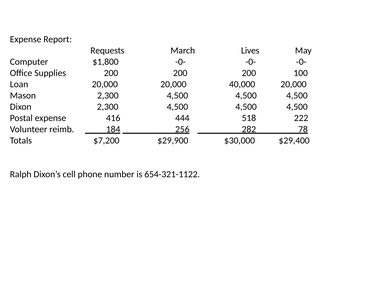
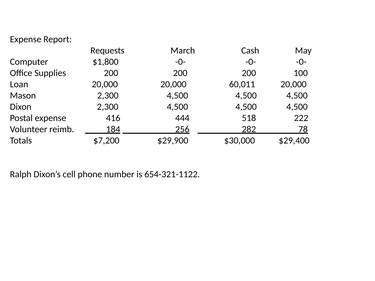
Lives: Lives -> Cash (250, 51)
40,000: 40,000 -> 60,011 (242, 84)
